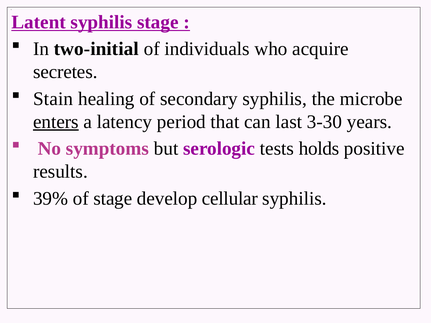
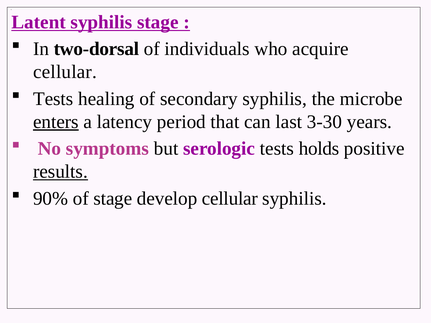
two-initial: two-initial -> two-dorsal (96, 49)
secretes: secretes -> cellular (65, 72)
Stain: Stain -> Tests (53, 99)
results underline: none -> present (60, 172)
39%: 39% -> 90% (51, 199)
